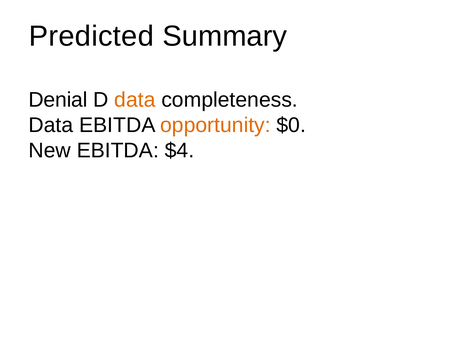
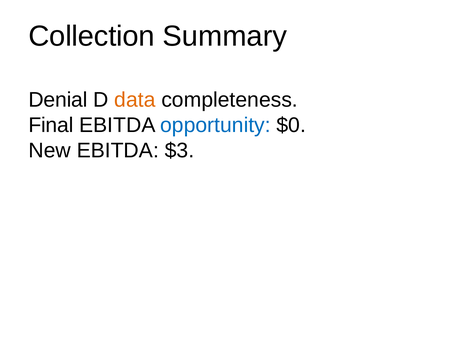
Predicted: Predicted -> Collection (92, 36)
Data: Data -> Final (51, 125)
opportunity colour: orange -> blue (215, 125)
$4: $4 -> $3 (180, 151)
